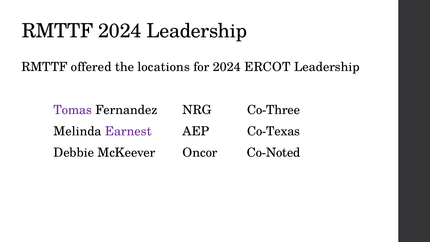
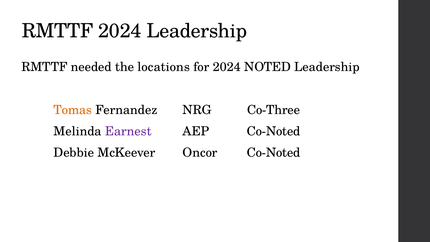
offered: offered -> needed (91, 67)
ERCOT: ERCOT -> NOTED (268, 67)
Tomas colour: purple -> orange (73, 110)
AEP Co-Texas: Co-Texas -> Co-Noted (274, 131)
